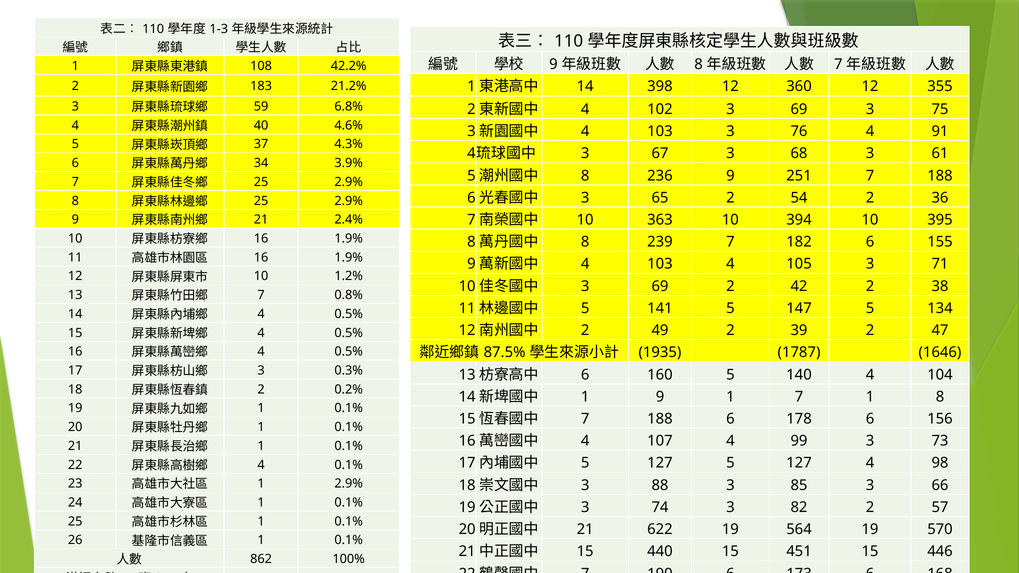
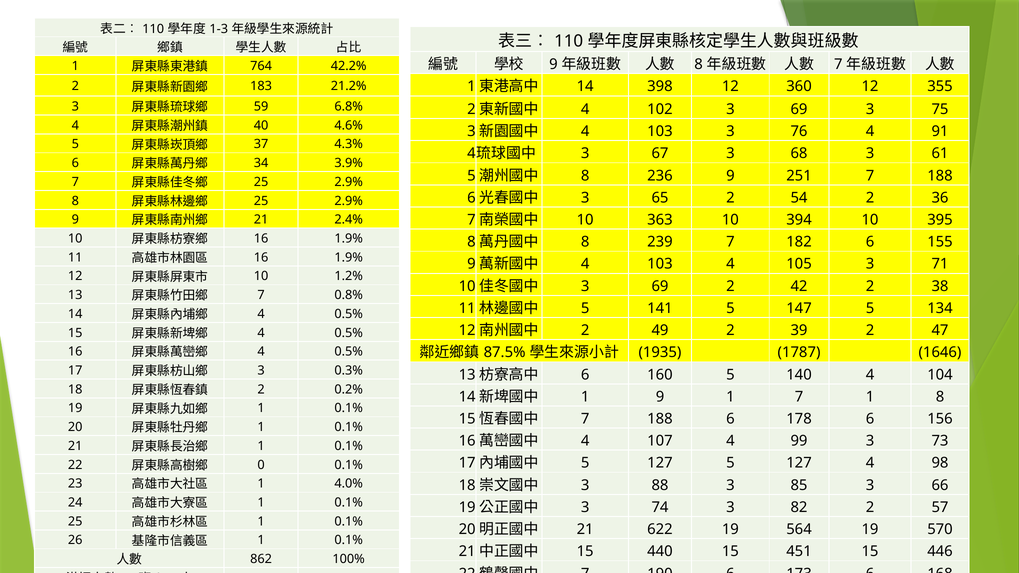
108: 108 -> 764 (261, 66)
4: 4 -> 0 (261, 465)
1 2.9%: 2.9% -> 4.0% (349, 484)
